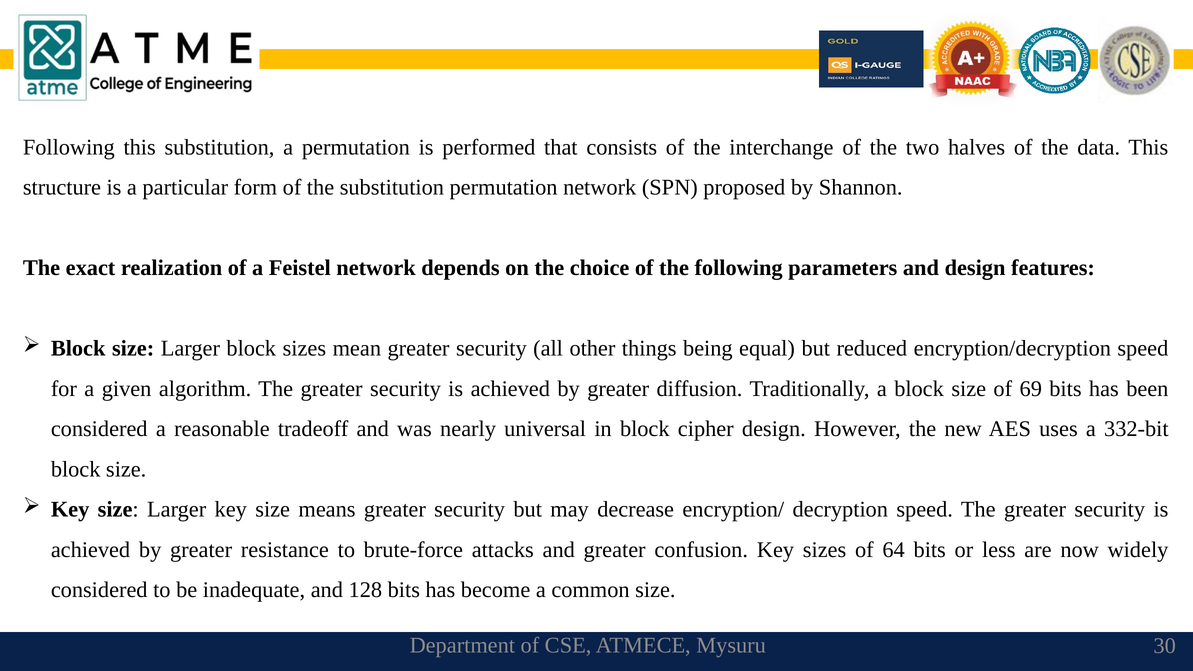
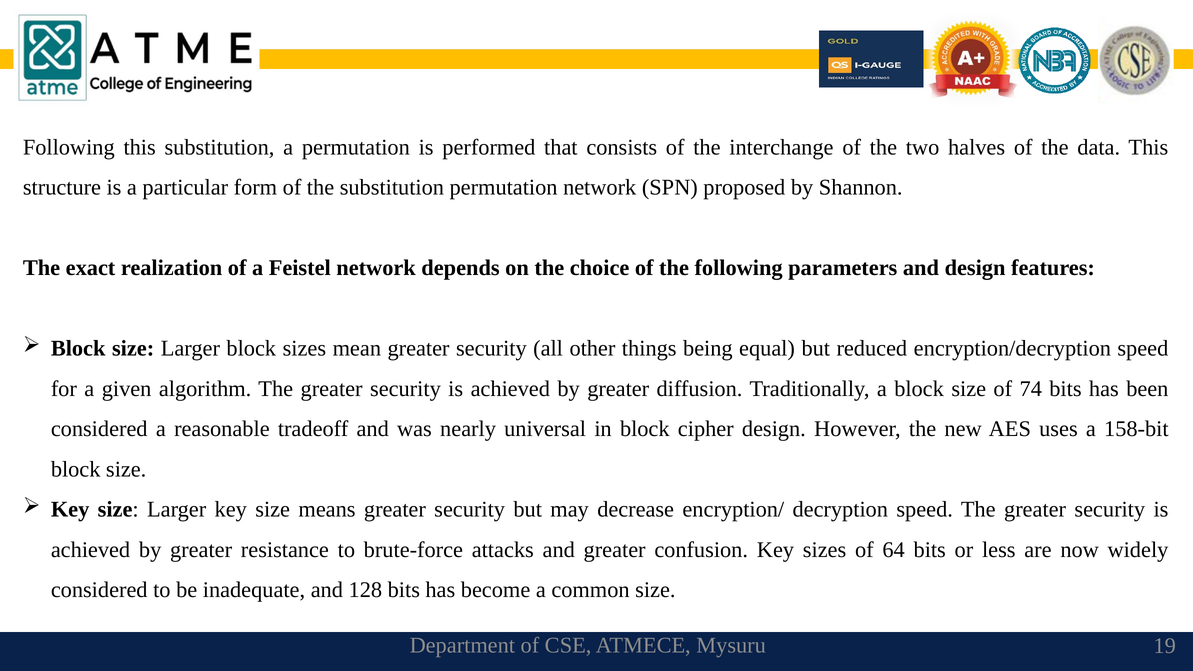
69: 69 -> 74 (1031, 389)
332-bit: 332-bit -> 158-bit (1136, 429)
30: 30 -> 19 (1165, 646)
